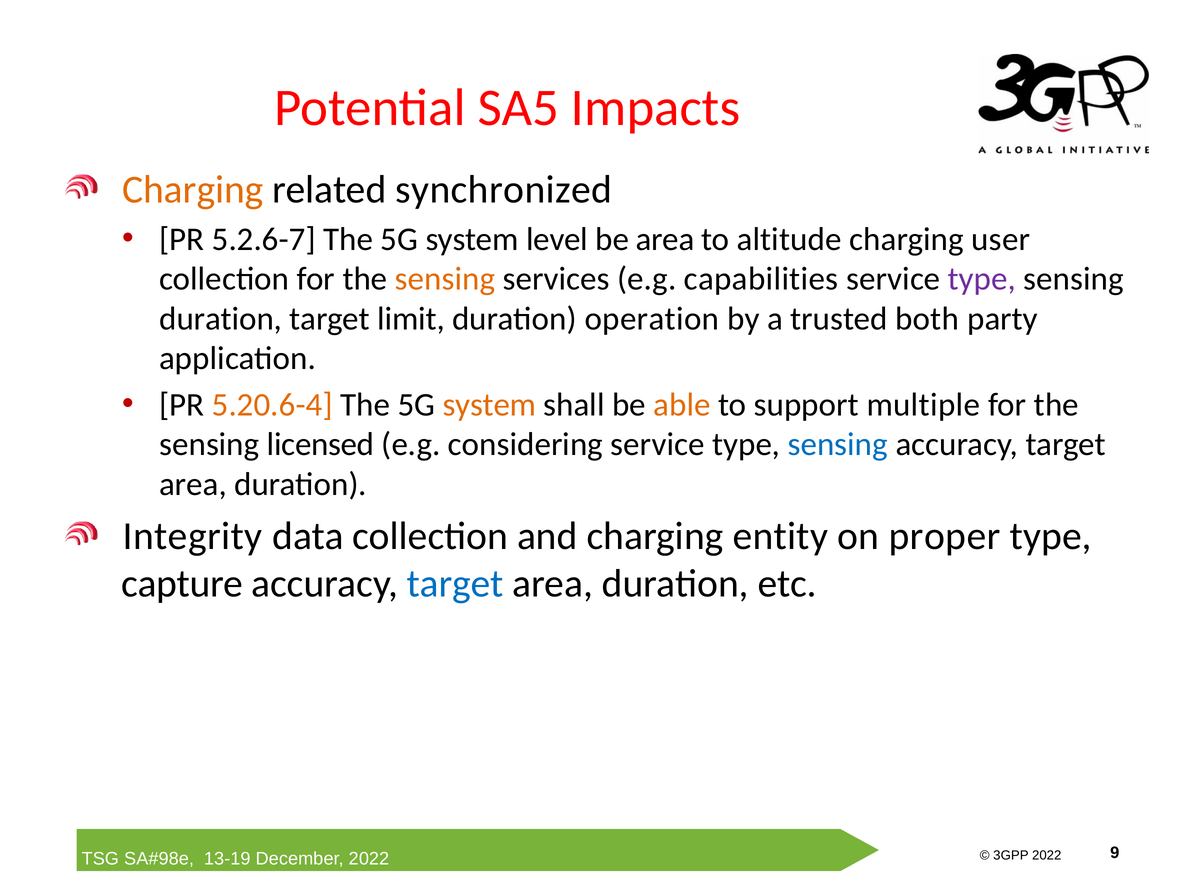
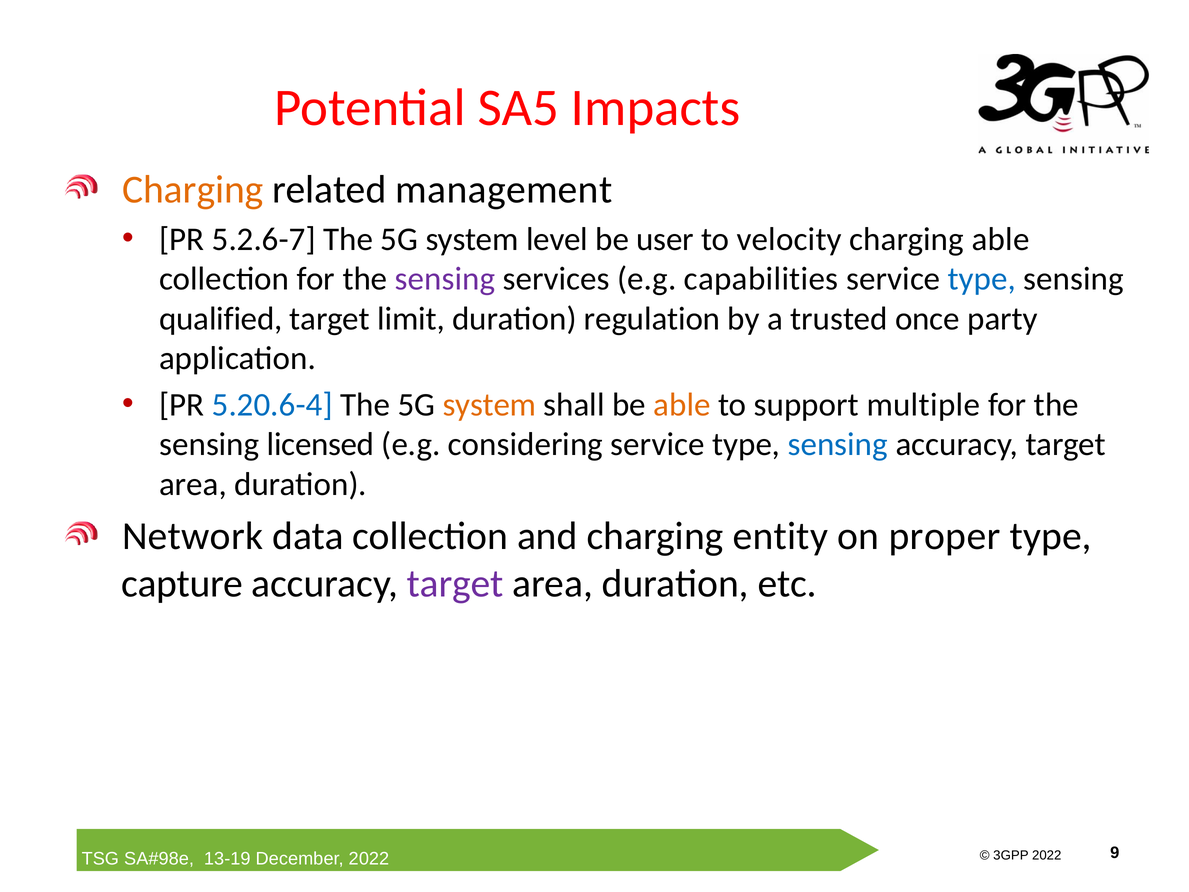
synchronized: synchronized -> management (504, 190)
be area: area -> user (665, 239)
altitude: altitude -> velocity (789, 239)
charging user: user -> able (1001, 239)
sensing colour: orange -> purple (445, 279)
type colour: purple -> blue (982, 279)
duration: duration -> qualified (221, 319)
operation: operation -> regulation (652, 319)
both: both -> once (927, 319)
5.20.6-4 colour: orange -> blue (272, 405)
Integrity: Integrity -> Network (193, 536)
target colour: blue -> purple (455, 584)
